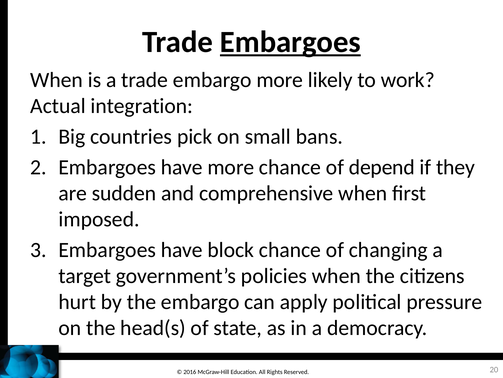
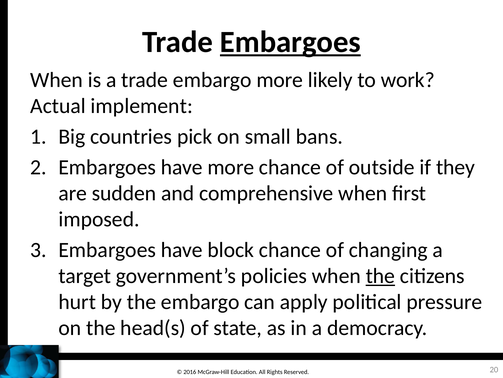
integration: integration -> implement (142, 106)
depend: depend -> outside (382, 167)
the underline: none -> present (380, 275)
